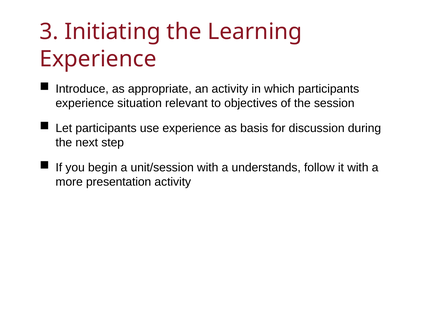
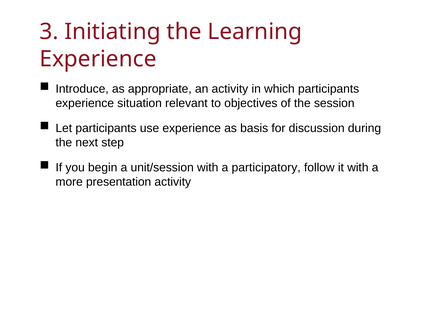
understands: understands -> participatory (266, 168)
